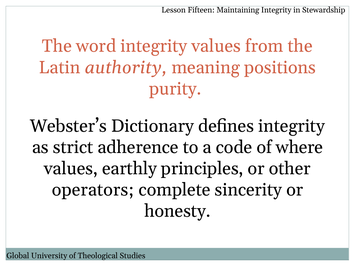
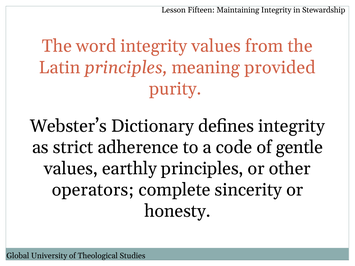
Latin authority: authority -> principles (126, 67)
positions: positions -> provided (280, 67)
where: where -> gentle (299, 147)
